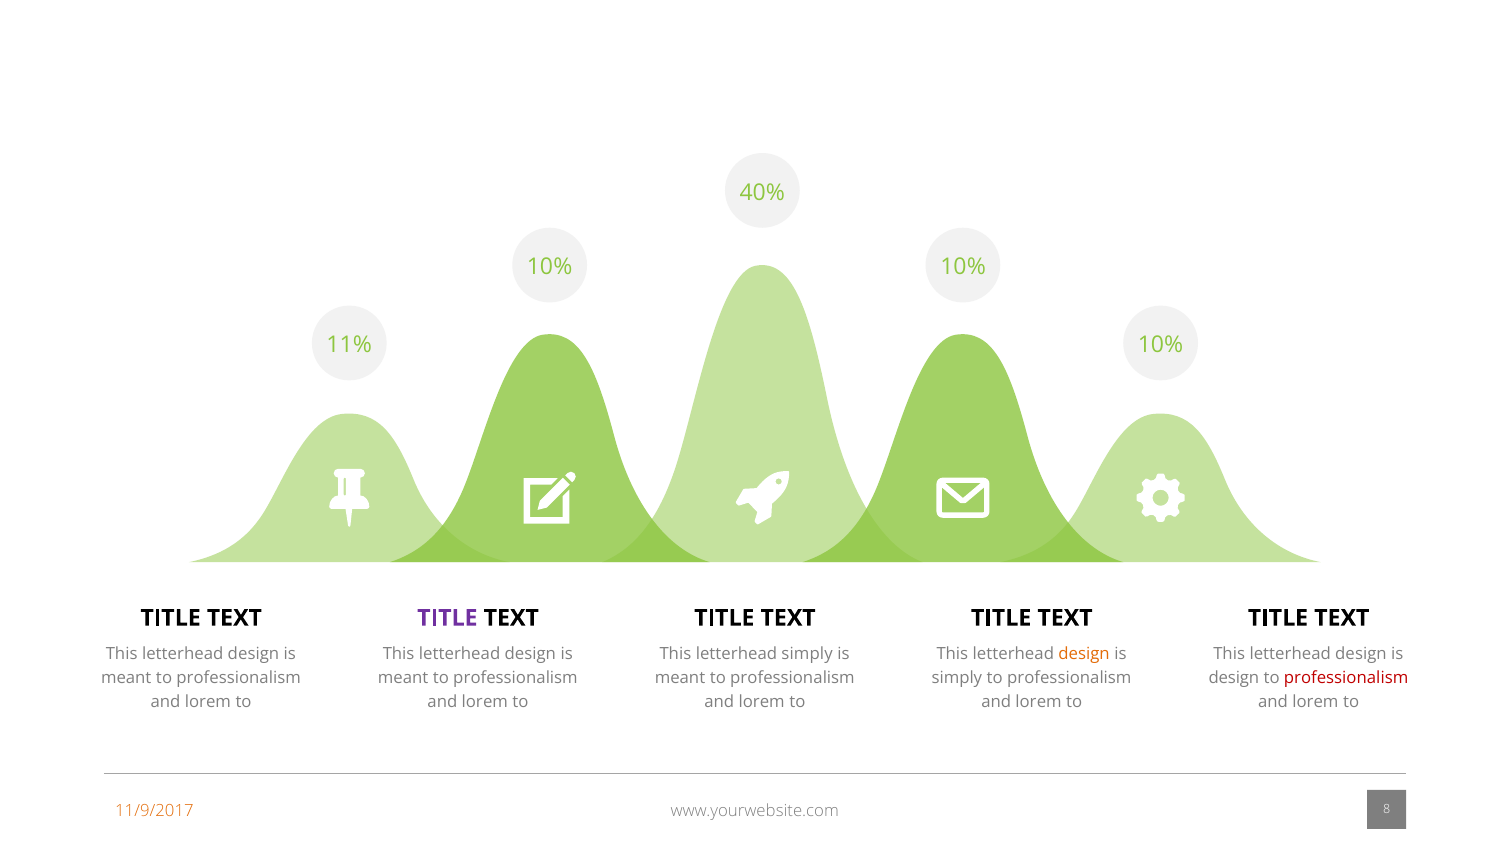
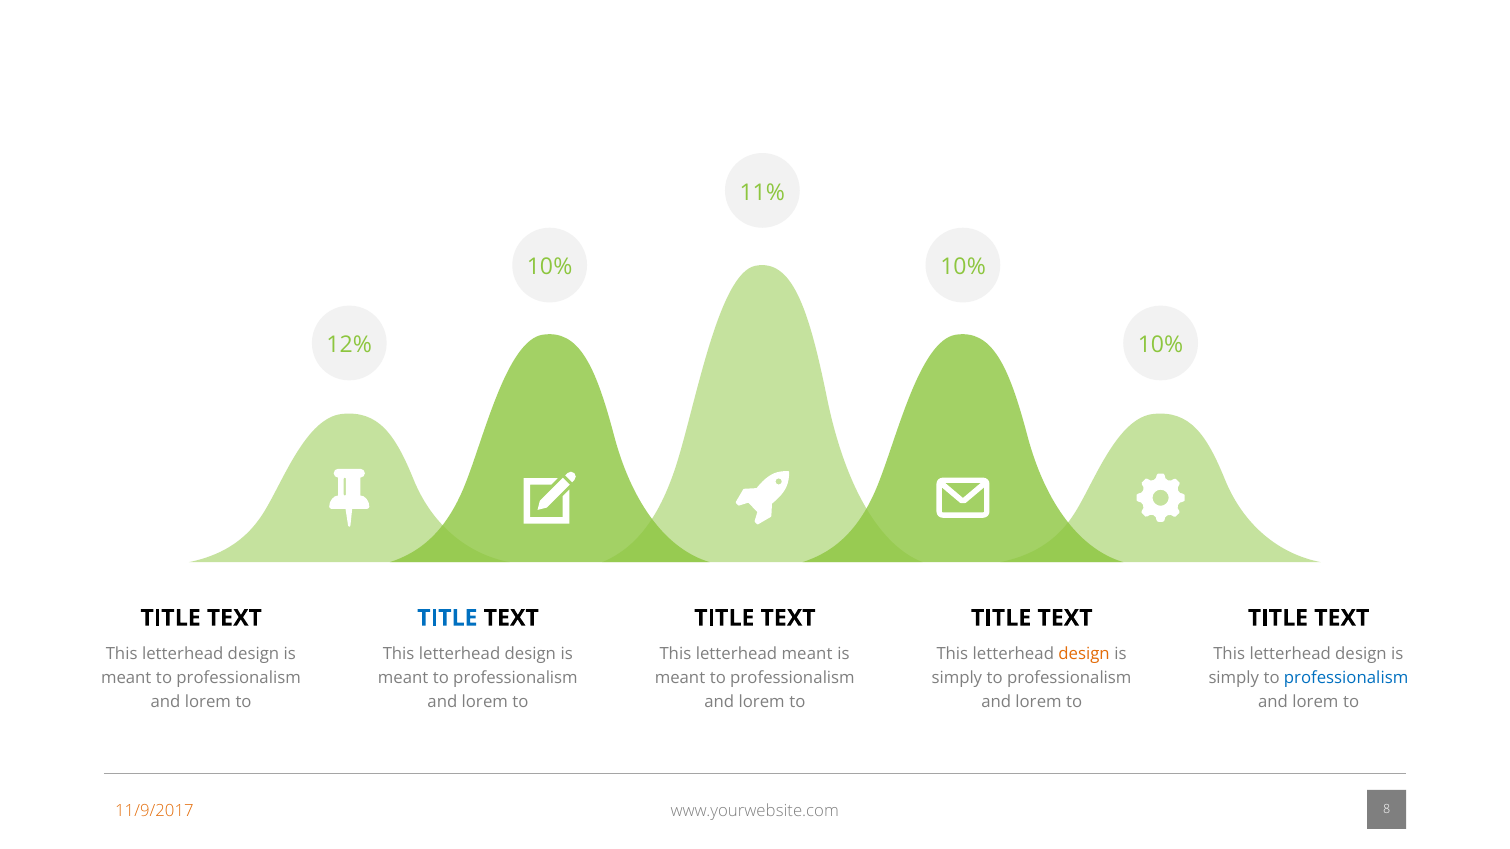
40%: 40% -> 11% (762, 193)
11%: 11% -> 12% (349, 345)
TITLE colour: purple -> blue (447, 618)
letterhead simply: simply -> meant (807, 654)
design: design -> simply (1234, 678)
professionalism colour: red -> blue (1346, 678)
